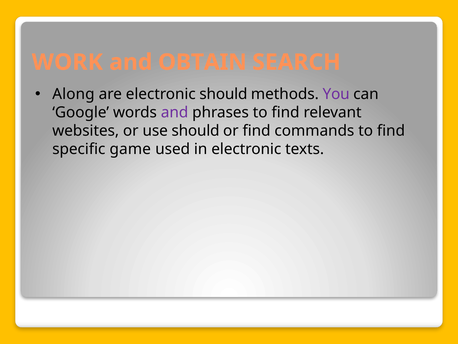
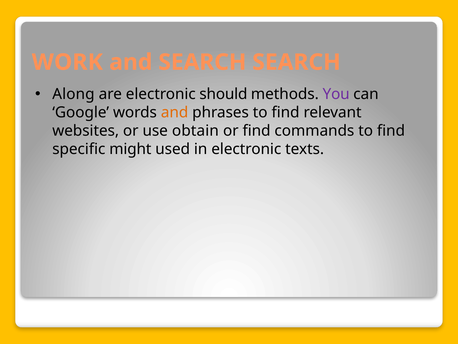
and OBTAIN: OBTAIN -> SEARCH (202, 62)
and colour: purple -> orange (175, 112)
use should: should -> obtain (195, 131)
game: game -> might (130, 149)
